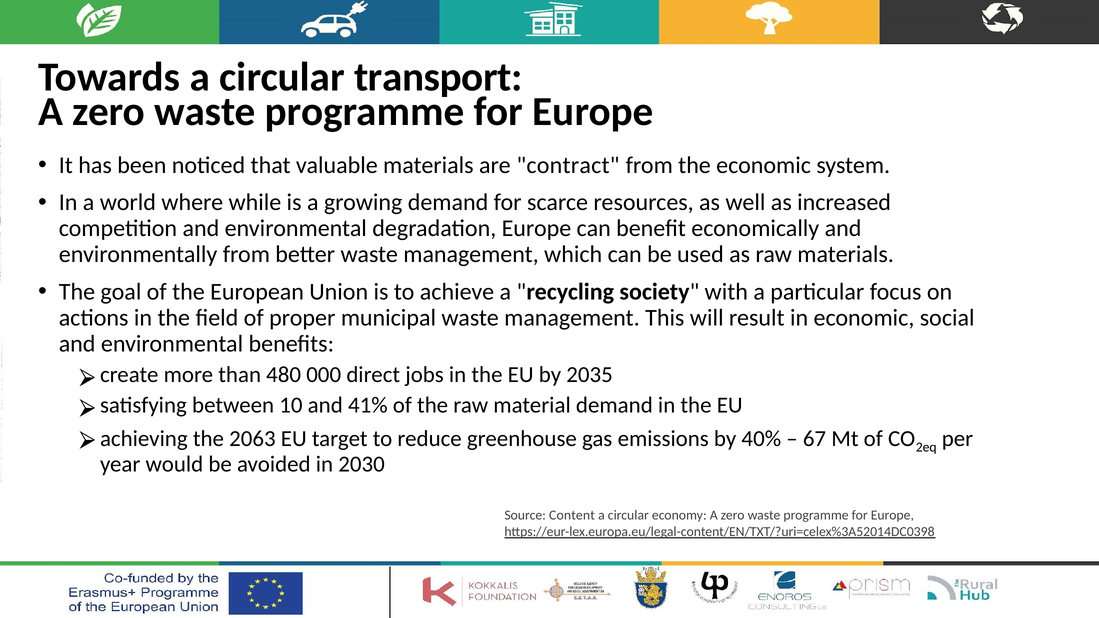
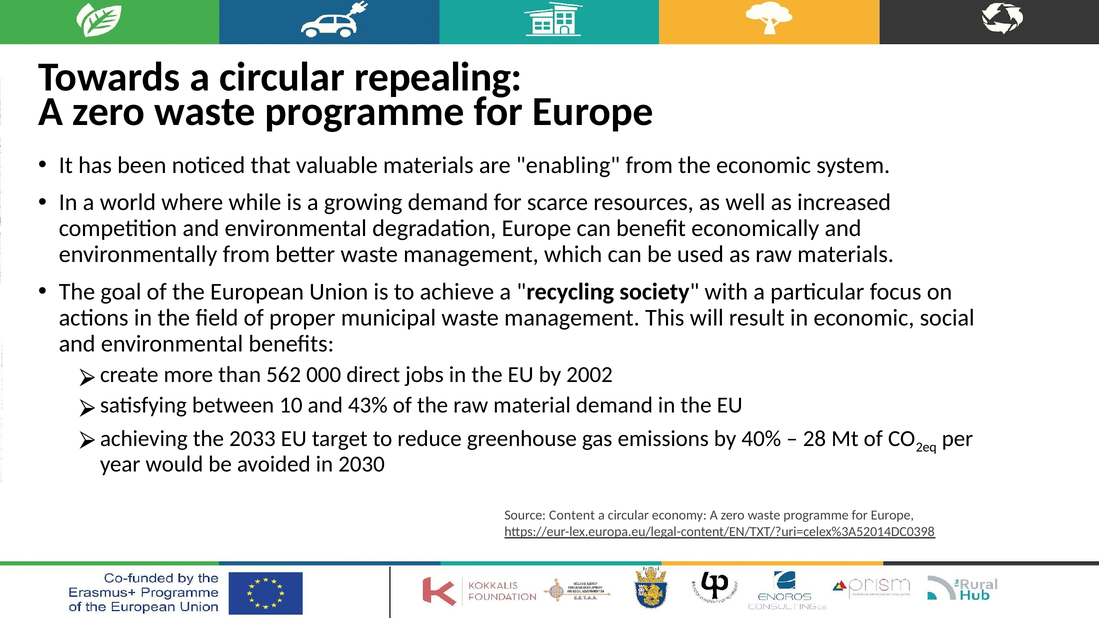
transport: transport -> repealing (438, 77)
contract: contract -> enabling (568, 165)
480: 480 -> 562 (284, 375)
2035: 2035 -> 2002 (590, 375)
41%: 41% -> 43% (368, 405)
2063: 2063 -> 2033 (252, 439)
67: 67 -> 28 (815, 439)
